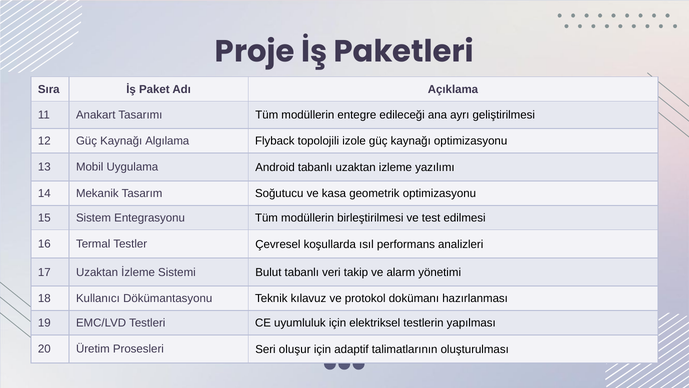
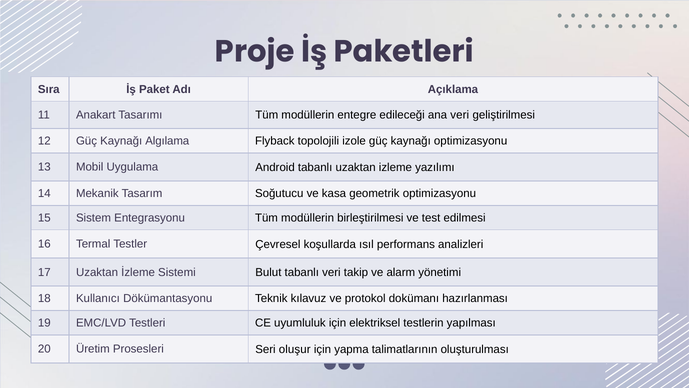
ana ayrı: ayrı -> veri (460, 115)
adaptif: adaptif -> yapma (351, 349)
